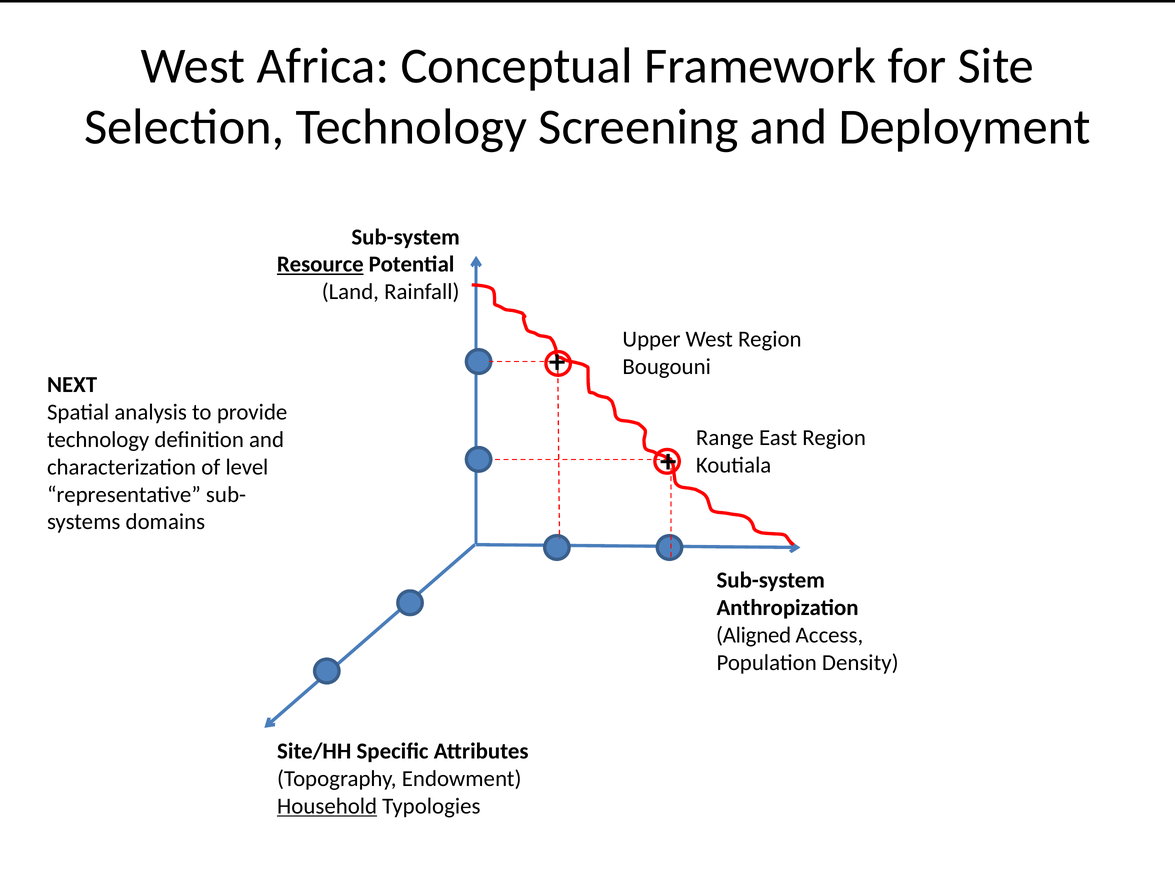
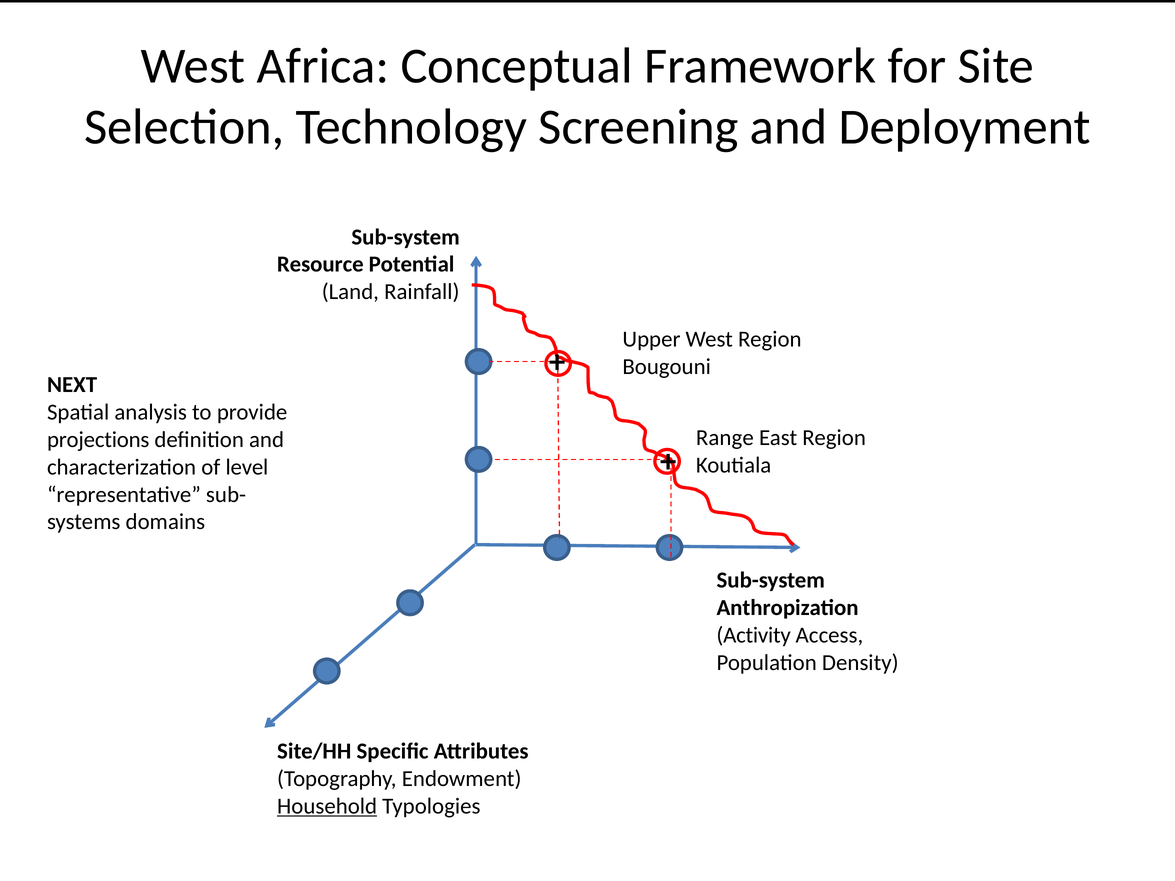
Resource underline: present -> none (320, 264)
technology: technology -> projections (98, 440)
Aligned: Aligned -> Activity (754, 635)
